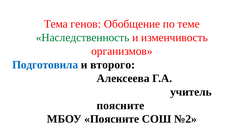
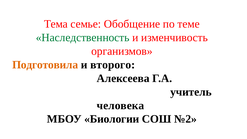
генов: генов -> семье (86, 24)
Подготовила colour: blue -> orange (45, 65)
поясните: поясните -> человека (120, 105)
МБОУ Поясните: Поясните -> Биологии (112, 119)
